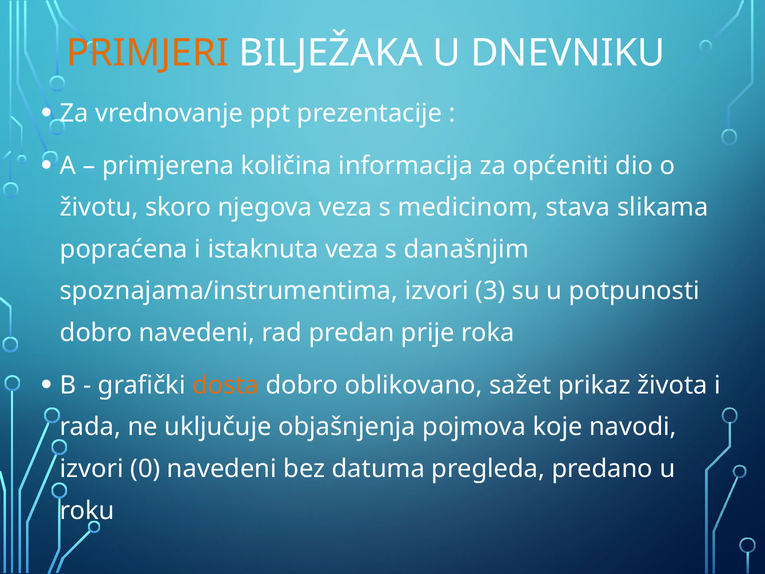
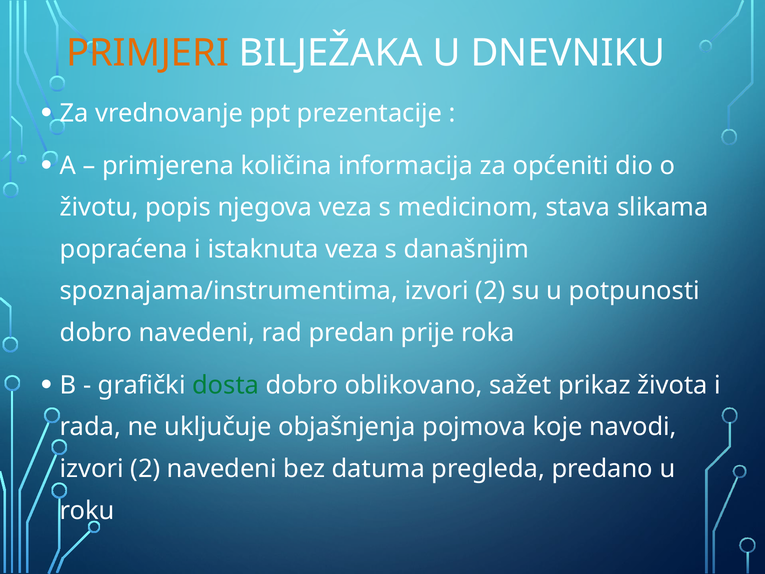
skoro: skoro -> popis (178, 207)
spoznajama/instrumentima izvori 3: 3 -> 2 (490, 291)
dosta colour: orange -> green (226, 385)
0: 0 -> 2 (145, 469)
